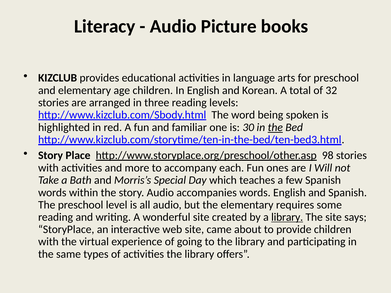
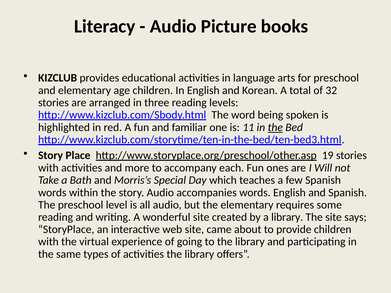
30: 30 -> 11 (248, 128)
98: 98 -> 19 (328, 155)
library underline: present -> none (287, 217)
